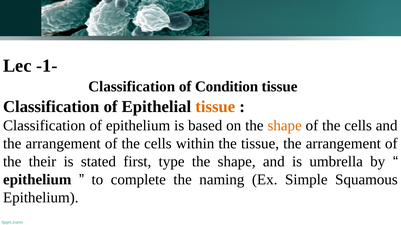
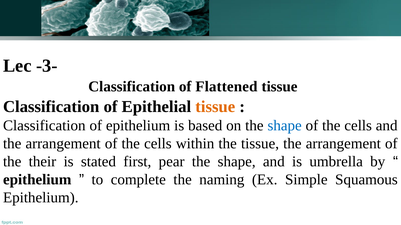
-1-: -1- -> -3- (47, 66)
Condition: Condition -> Flattened (226, 87)
shape colour: orange -> blue (285, 126)
type: type -> pear (172, 162)
